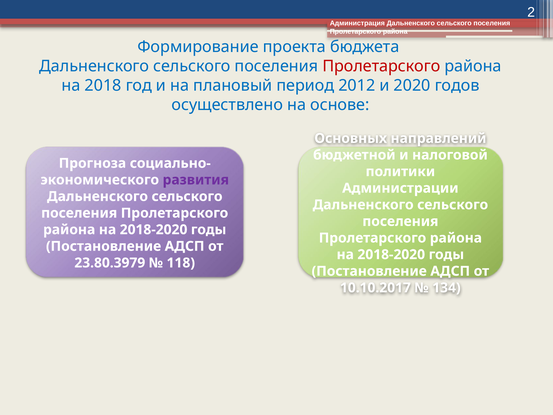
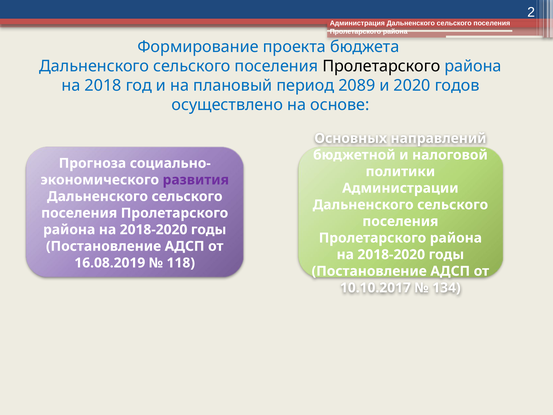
Пролетарского colour: red -> black (381, 66)
2012: 2012 -> 2089 (357, 85)
23.80.3979: 23.80.3979 -> 16.08.2019 (110, 263)
